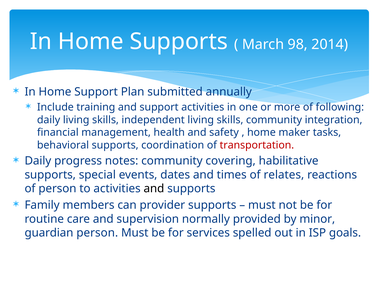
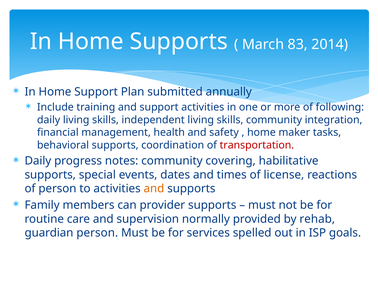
98: 98 -> 83 (298, 44)
relates: relates -> license (284, 174)
and colour: black -> orange (154, 188)
minor: minor -> rehab (317, 219)
